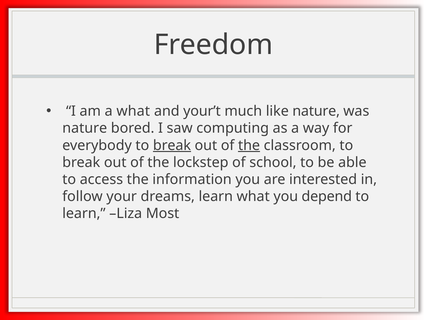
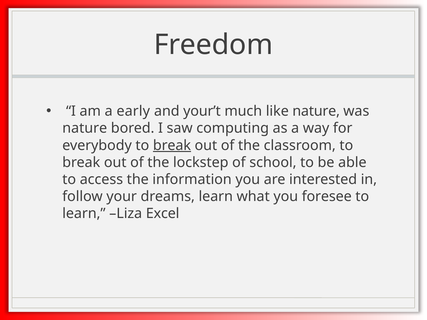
a what: what -> early (133, 111)
the underline: present -> none (249, 145)
depend: depend -> foresee (327, 197)
Most: Most -> Excel (163, 214)
